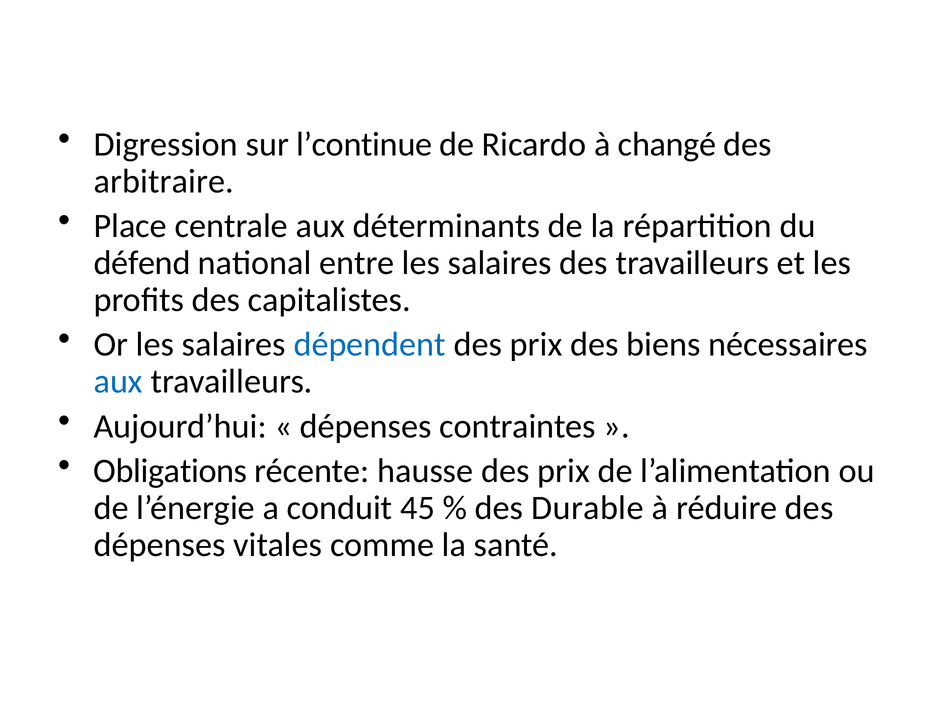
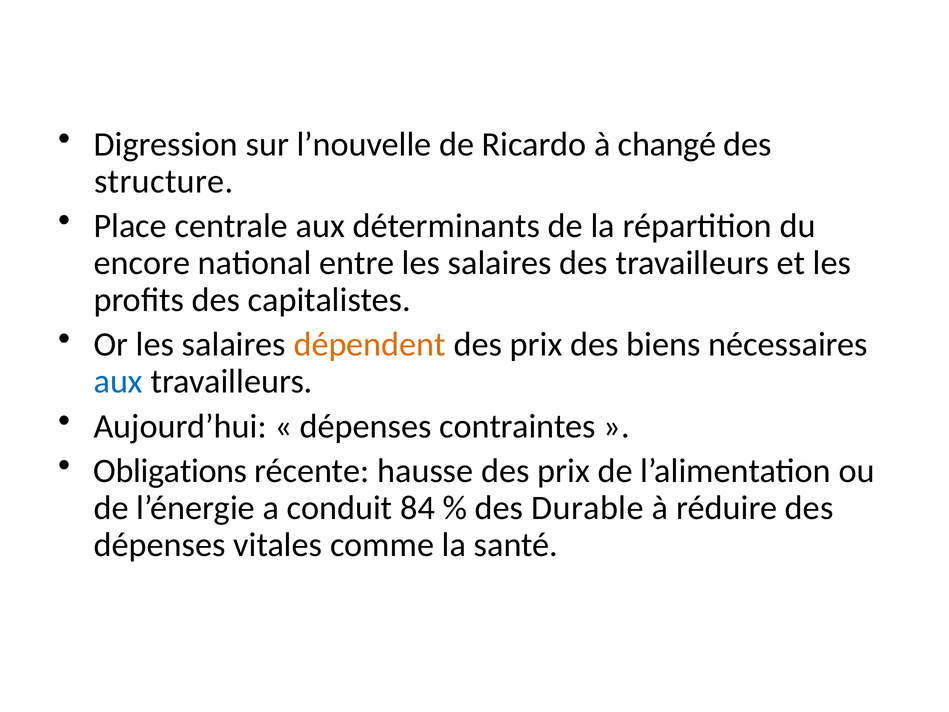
l’continue: l’continue -> l’nouvelle (364, 144)
arbitraire: arbitraire -> structure (164, 181)
défend: défend -> encore (142, 263)
dépendent colour: blue -> orange (370, 345)
45: 45 -> 84 (418, 508)
